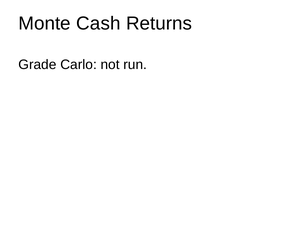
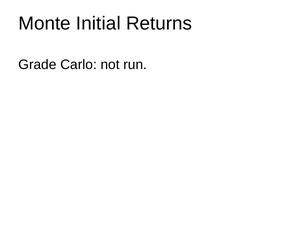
Cash: Cash -> Initial (98, 23)
